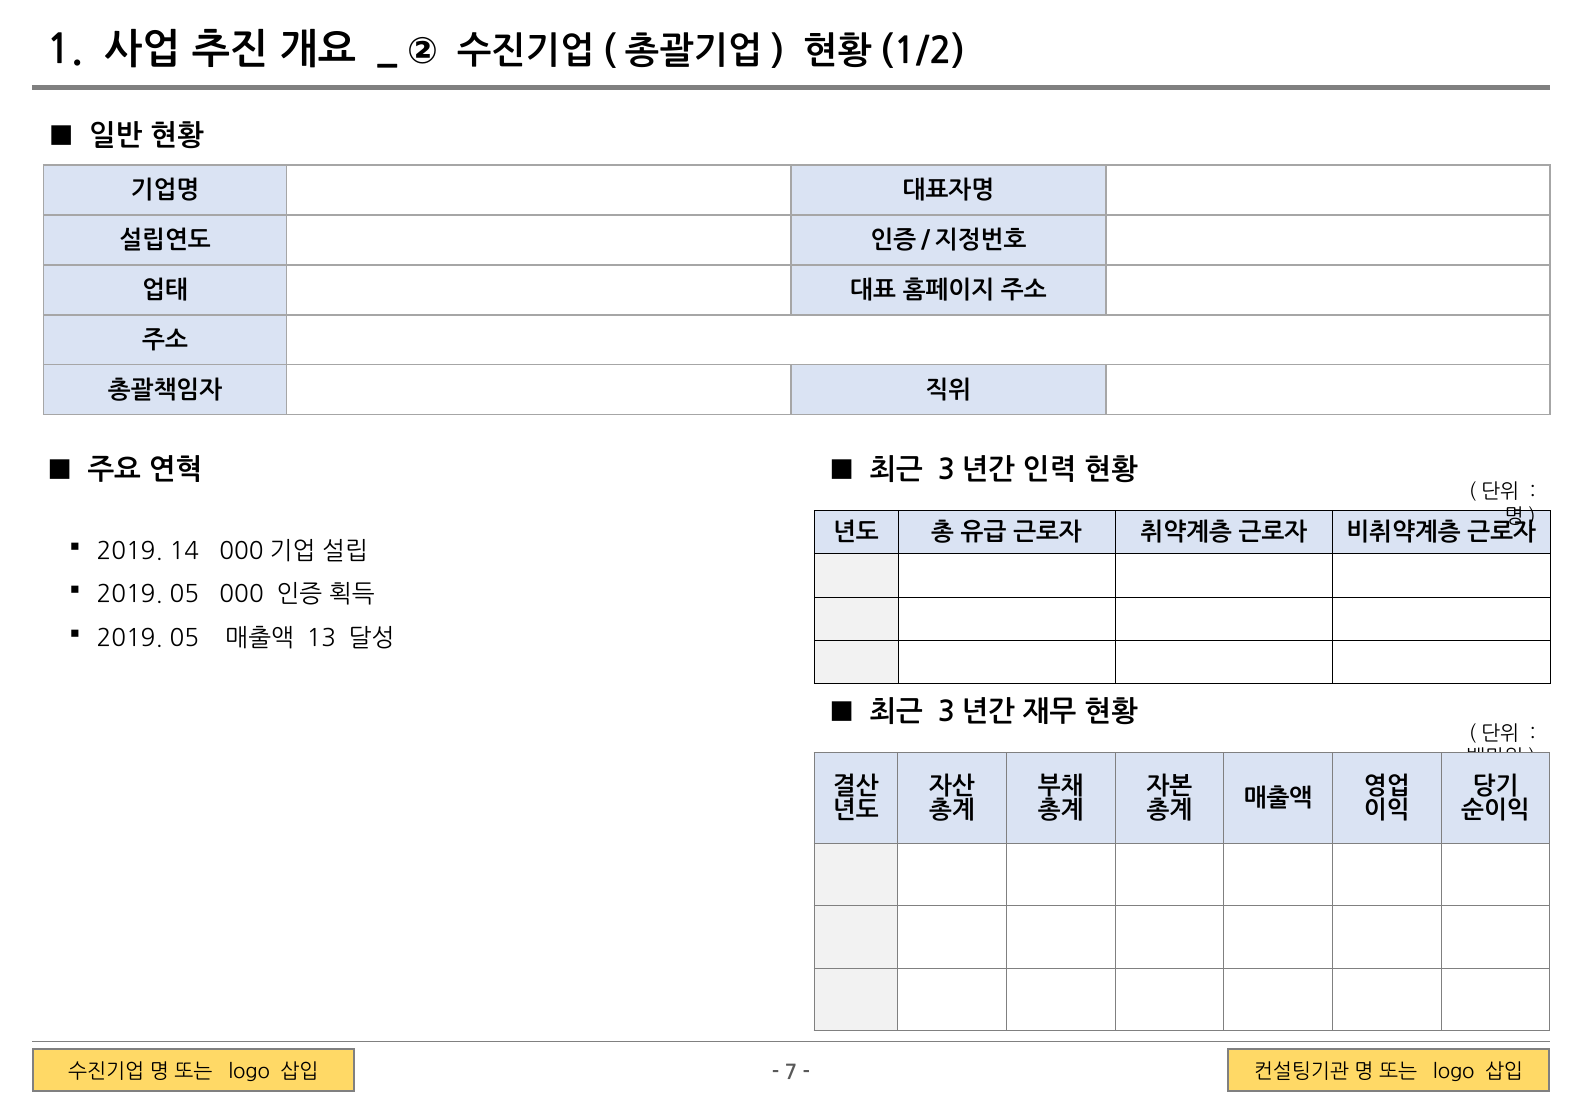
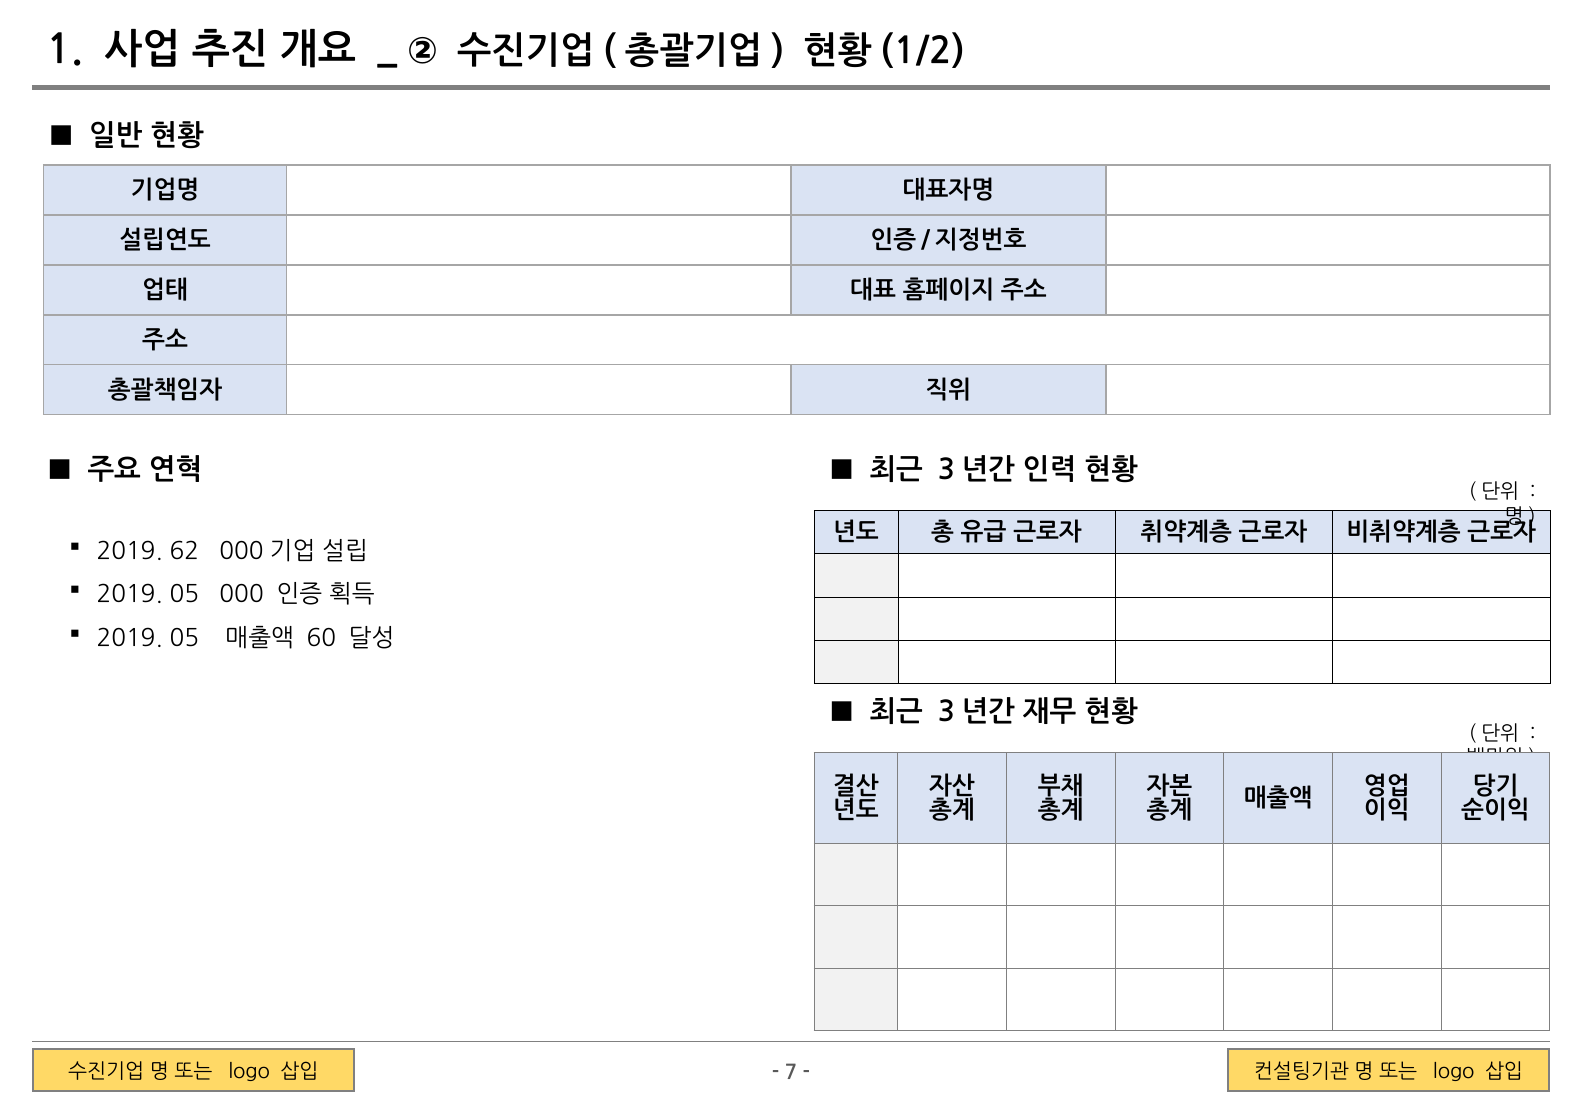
14: 14 -> 62 (184, 551)
13: 13 -> 60 (321, 639)
